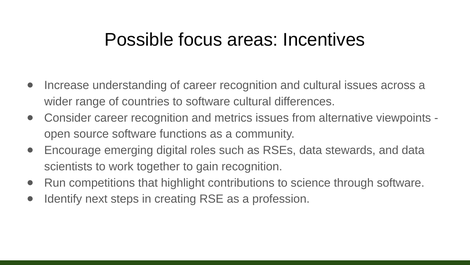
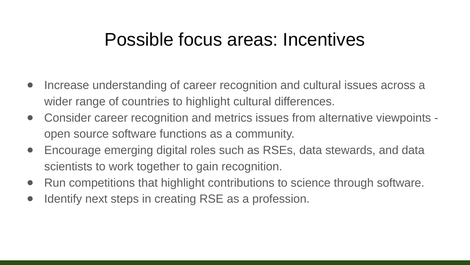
to software: software -> highlight (208, 101)
